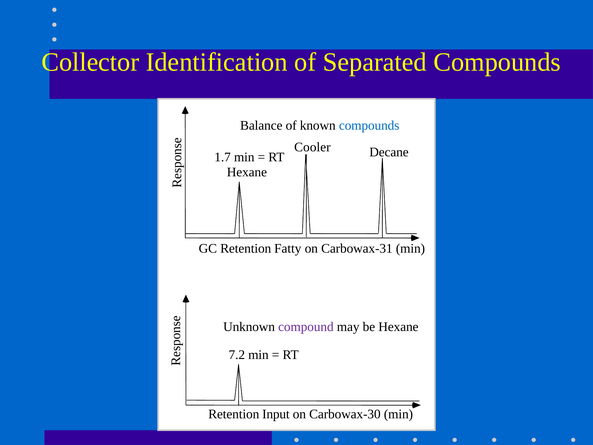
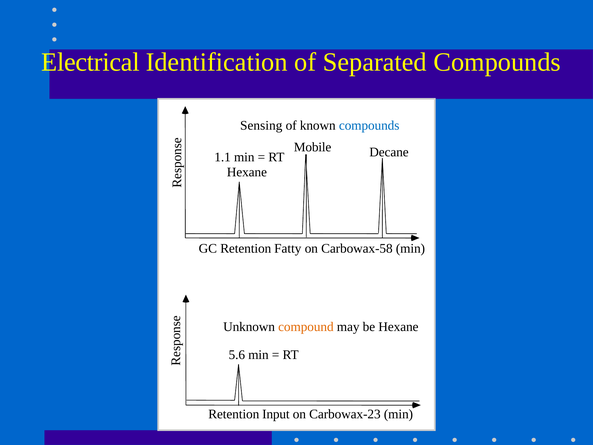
Collector: Collector -> Electrical (90, 62)
Balance: Balance -> Sensing (261, 125)
Cooler: Cooler -> Mobile (313, 147)
1.7: 1.7 -> 1.1 (223, 157)
Carbowax-31: Carbowax-31 -> Carbowax-58 (357, 248)
compound colour: purple -> orange (306, 327)
7.2: 7.2 -> 5.6 (237, 355)
Carbowax-30: Carbowax-30 -> Carbowax-23 (345, 414)
